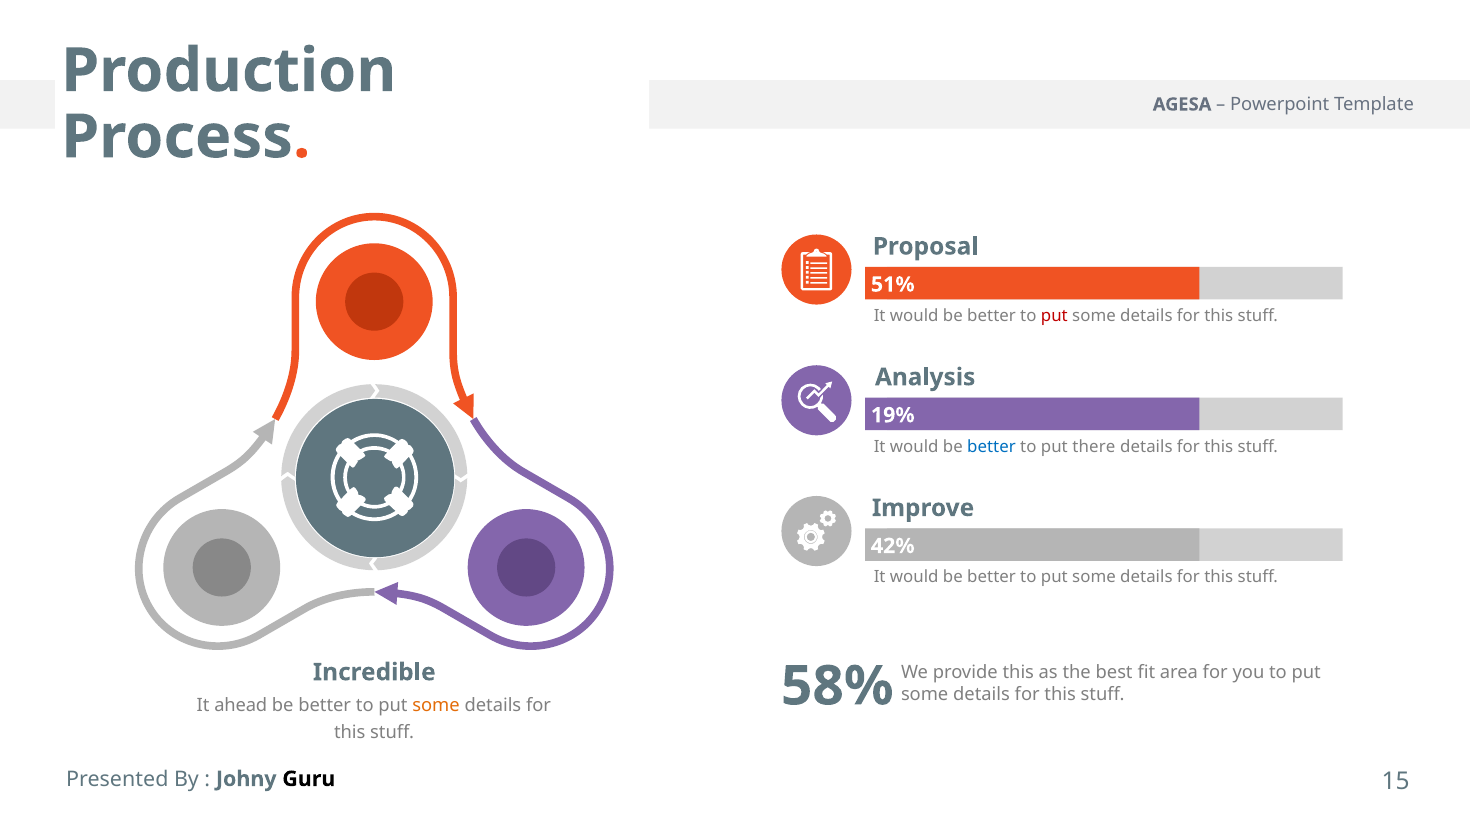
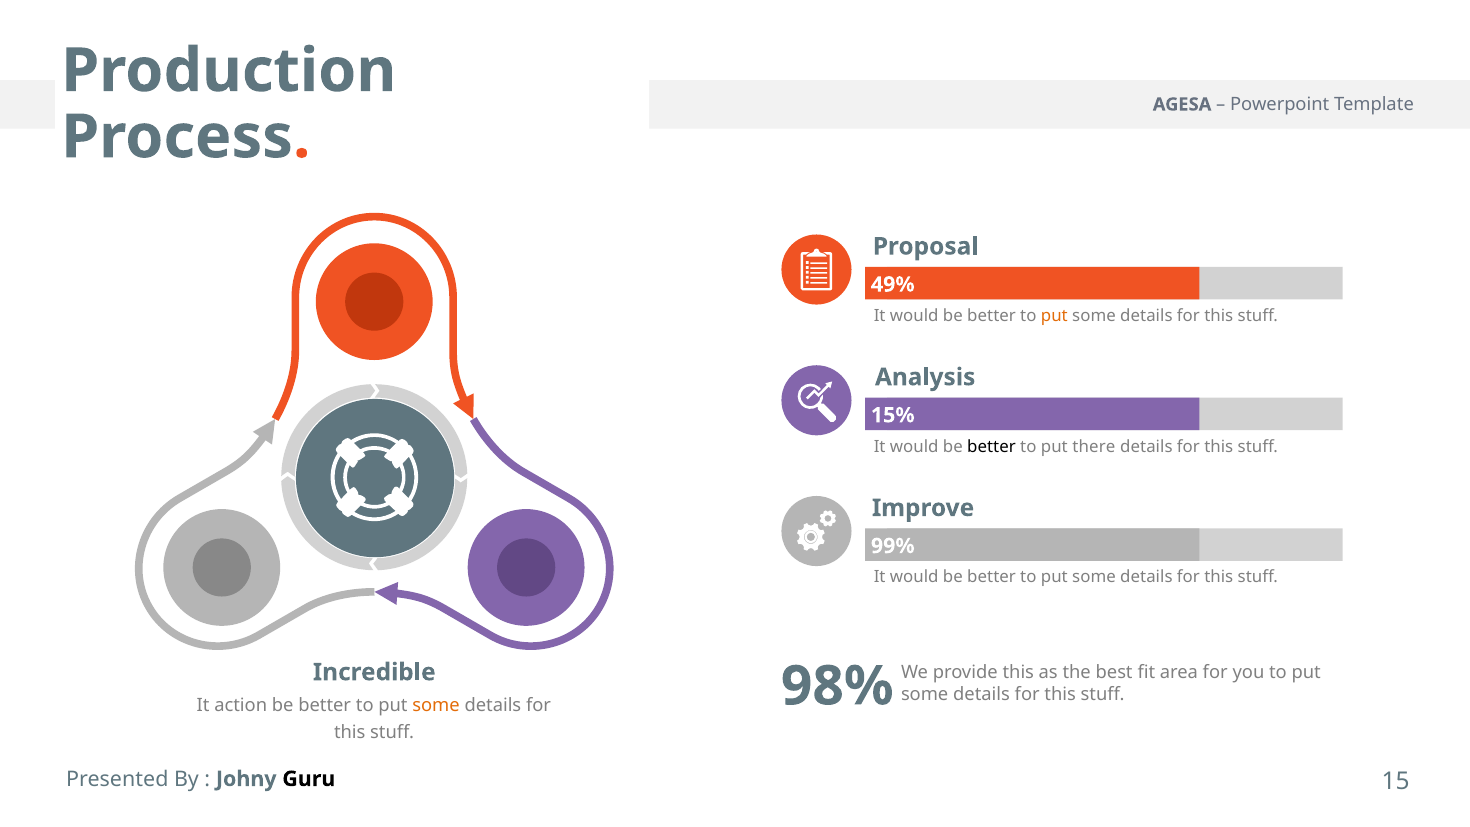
51%: 51% -> 49% (893, 284)
put colour: red -> orange (1054, 316)
19%: 19% -> 15% (893, 415)
better colour: blue -> black (992, 447)
42%: 42% -> 99% (893, 546)
58%: 58% -> 98% (837, 686)
ahead: ahead -> action (241, 705)
